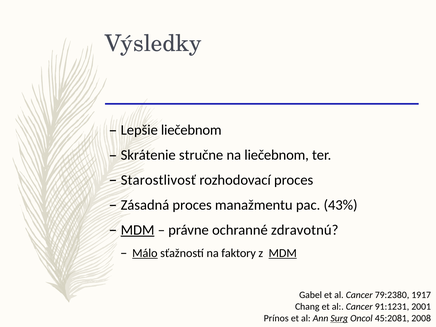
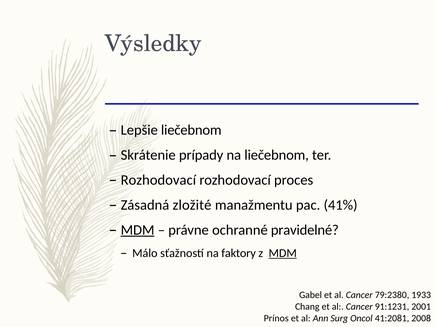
stručne: stručne -> prípady (201, 155)
Starostlivosť: Starostlivosť -> Rozhodovací (158, 180)
Zásadná proces: proces -> zložité (192, 205)
43%: 43% -> 41% (341, 205)
zdravotnú: zdravotnú -> pravidelné (305, 230)
Málo underline: present -> none (145, 253)
1917: 1917 -> 1933 (421, 295)
Surg underline: present -> none (339, 318)
45:2081: 45:2081 -> 41:2081 (392, 318)
